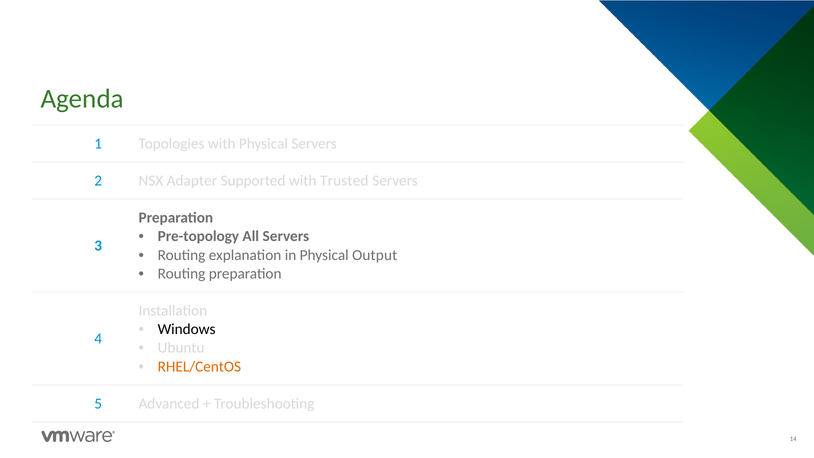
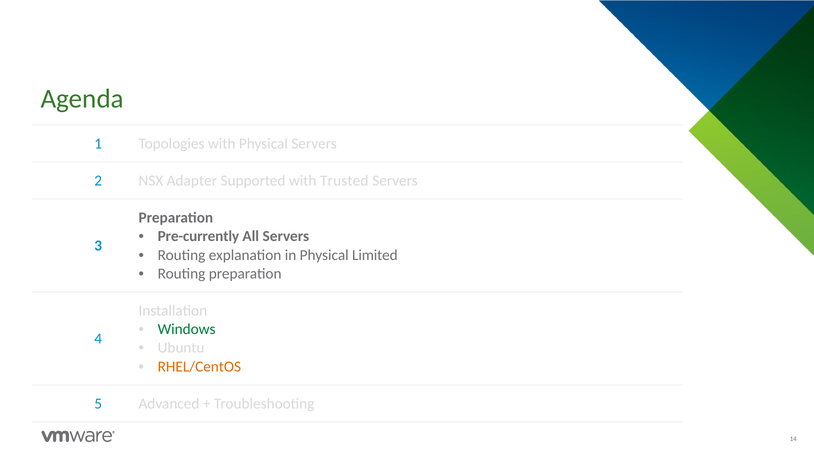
Pre-topology: Pre-topology -> Pre-currently (198, 236)
Output: Output -> Limited (375, 255)
Windows colour: black -> green (187, 329)
